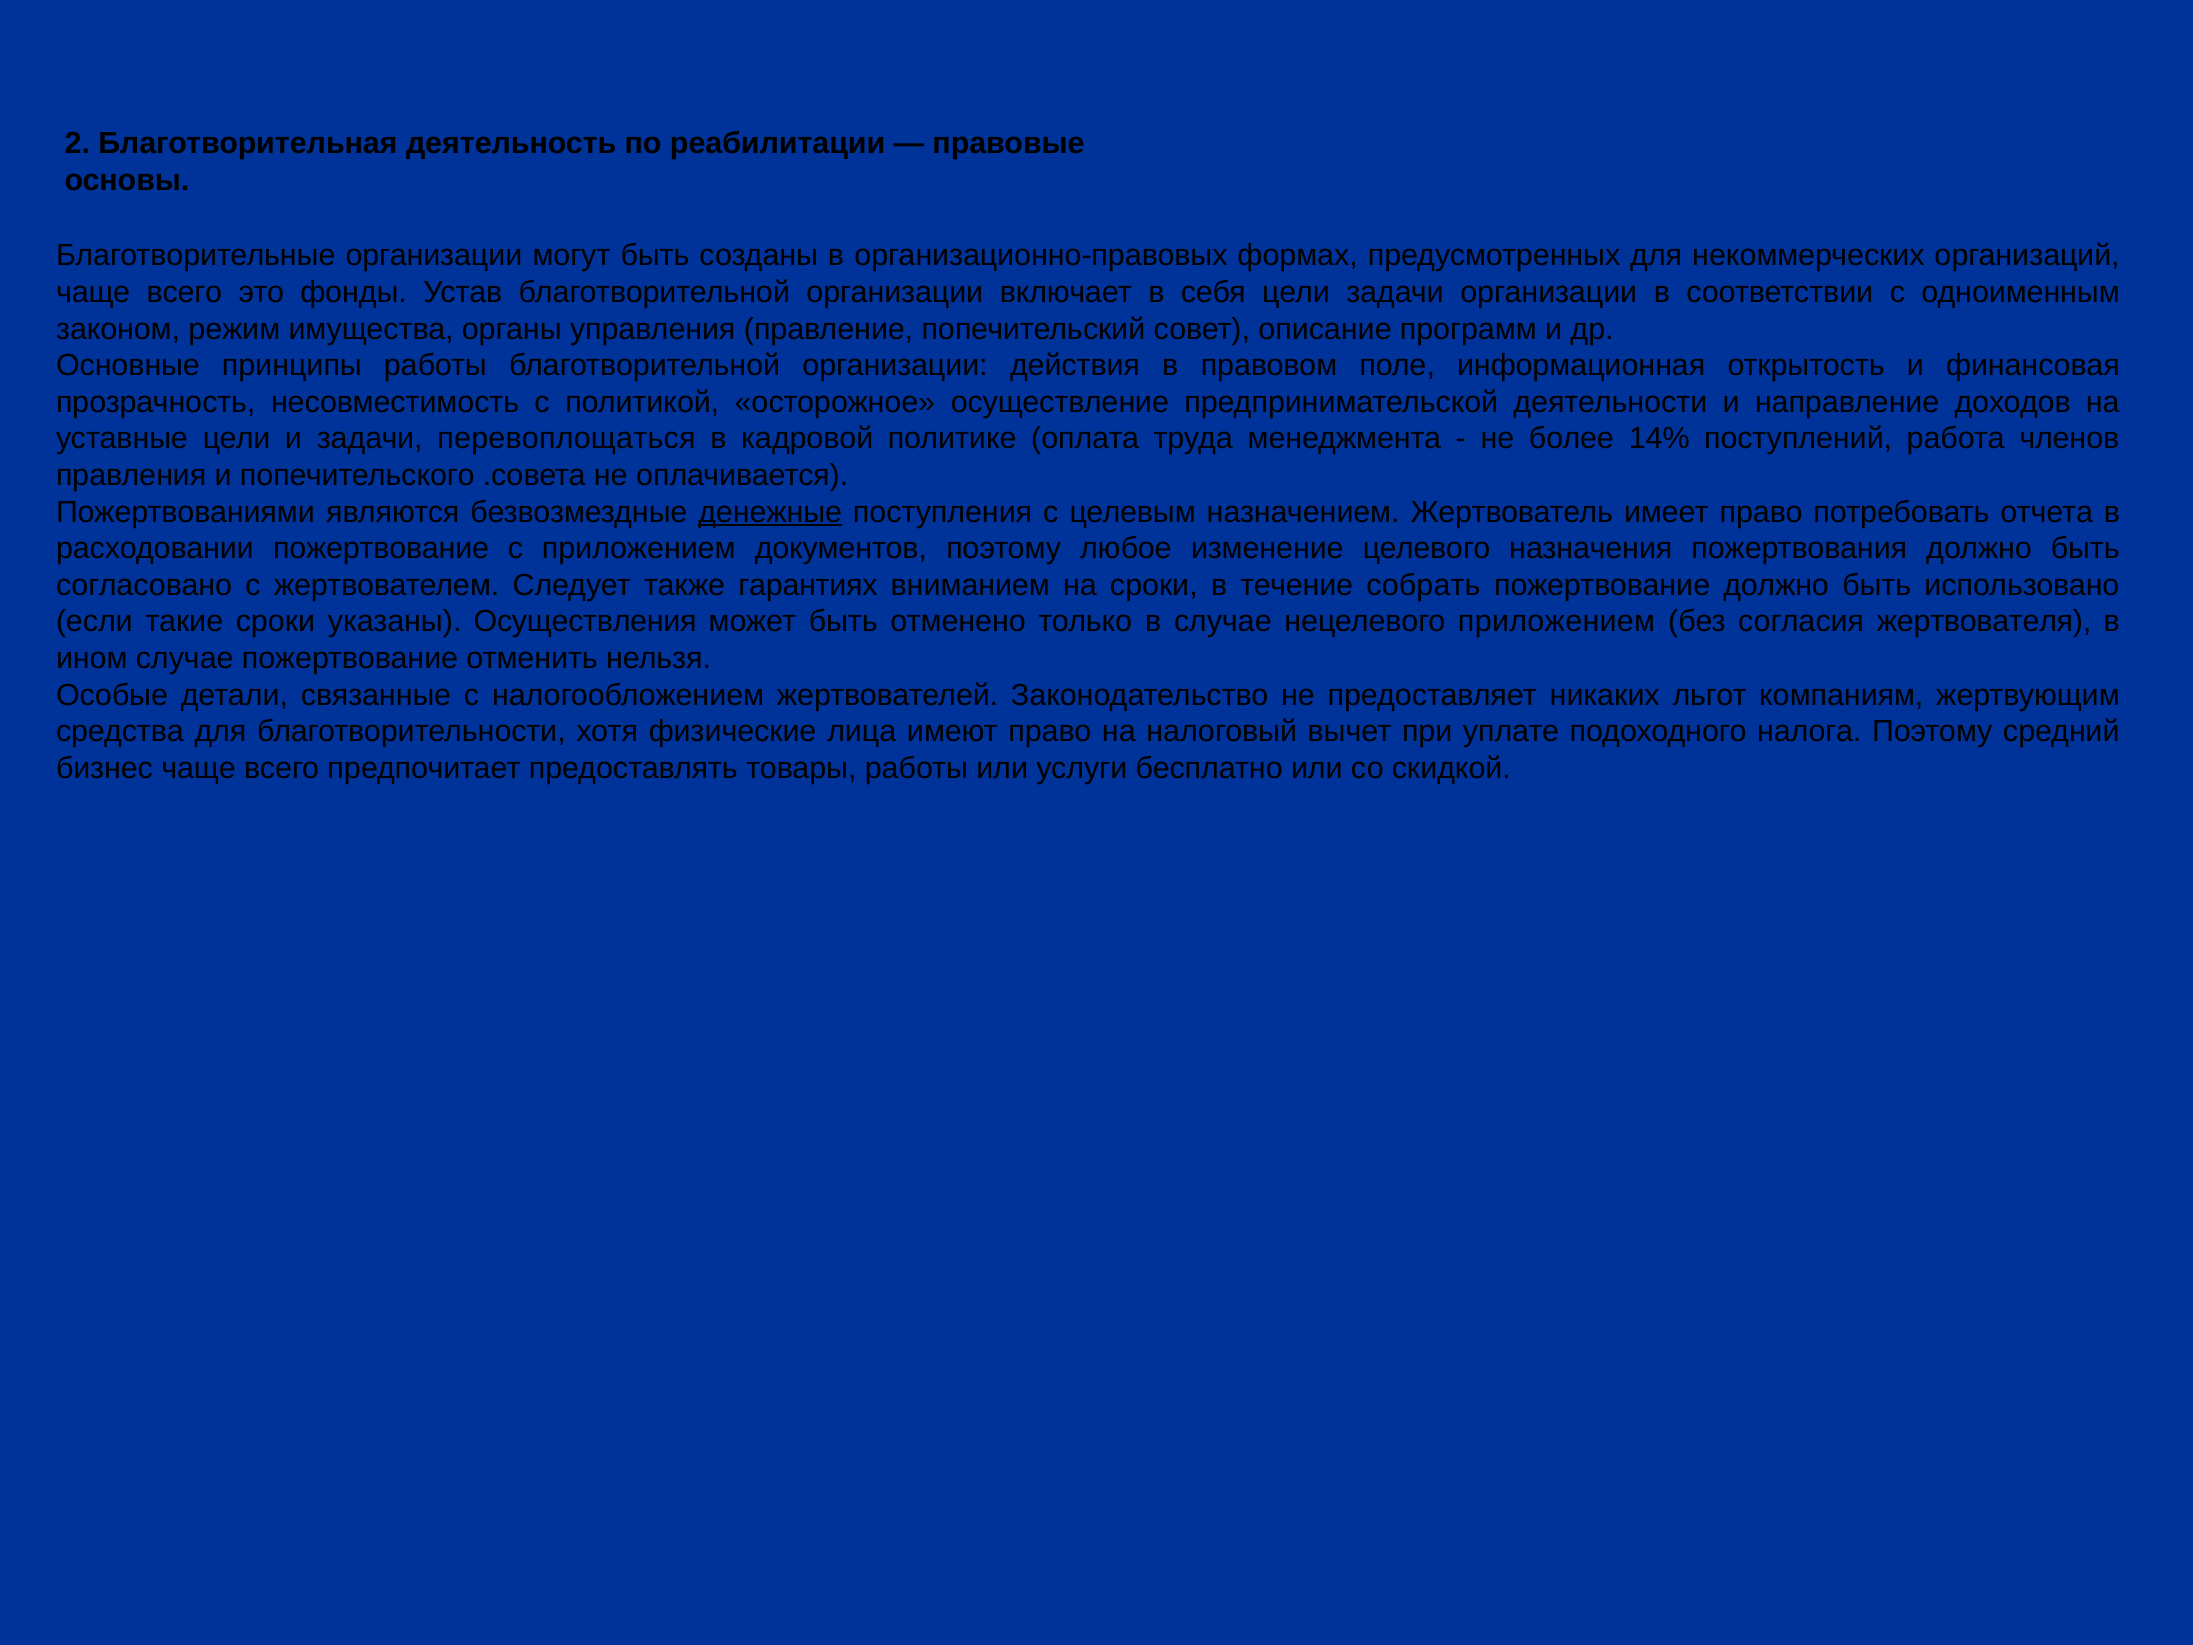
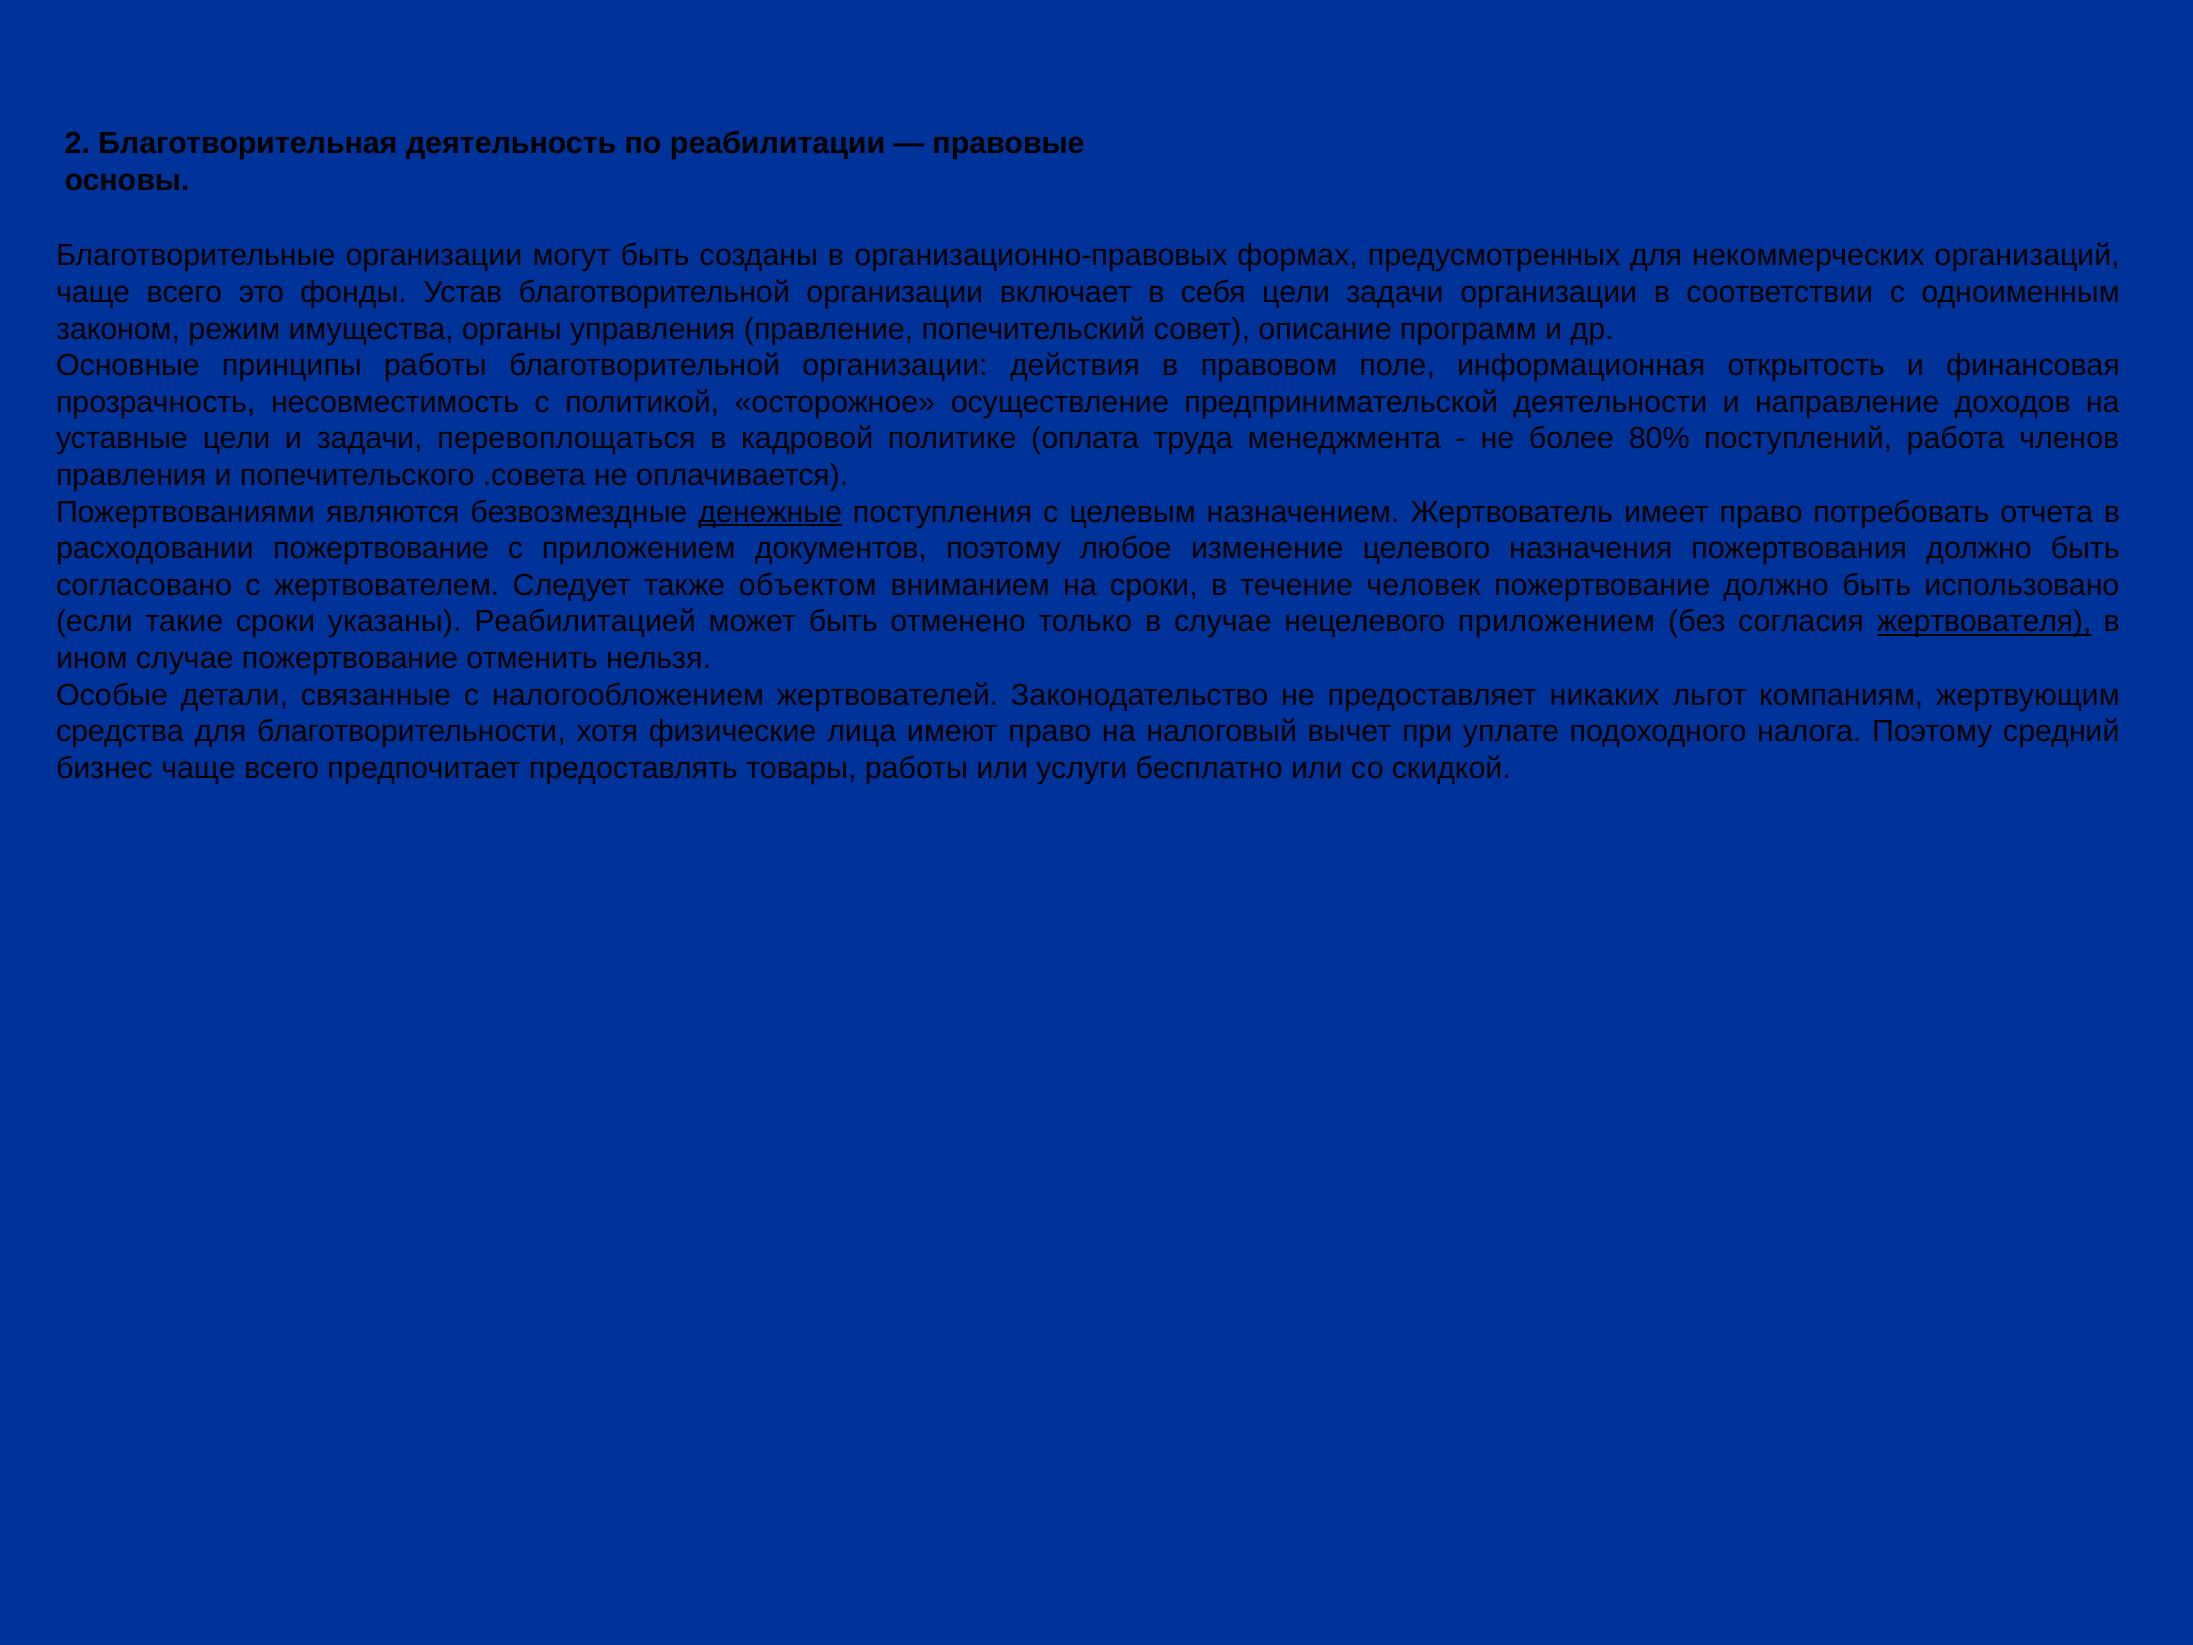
14%: 14% -> 80% (1659, 439)
гарантиях: гарантиях -> объектом (808, 585)
собрать: собрать -> человек (1424, 585)
Осуществления: Осуществления -> Реабилитацией (585, 622)
жертвователя underline: none -> present (1984, 622)
